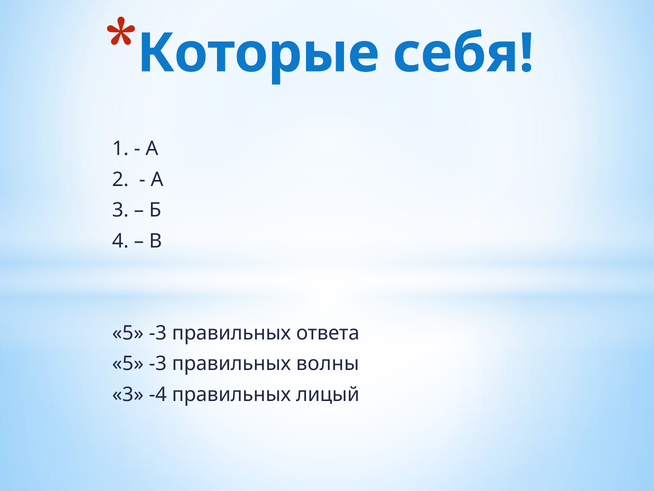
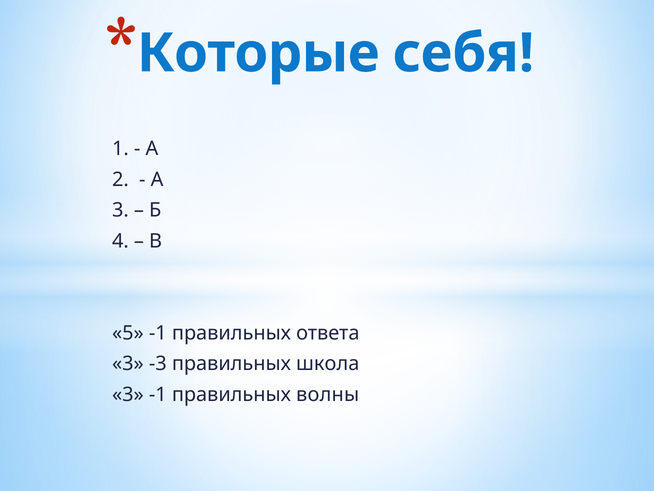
-3: -3 -> -1 (158, 333)
5: 5 -> 3 (128, 363)
волны: волны -> школа (328, 363)
3 -4: -4 -> -1 (158, 394)
лицый: лицый -> волны (328, 394)
